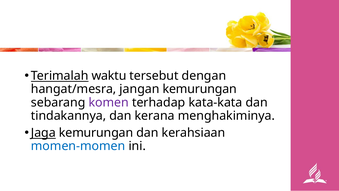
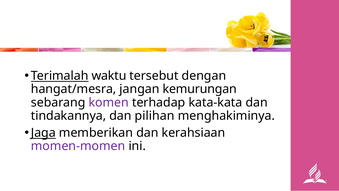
kerana: kerana -> pilihan (155, 116)
Jaga kemurungan: kemurungan -> memberikan (96, 133)
momen-momen colour: blue -> purple (78, 146)
